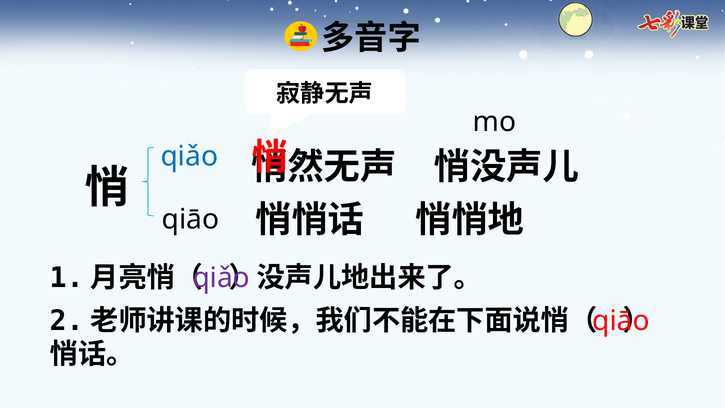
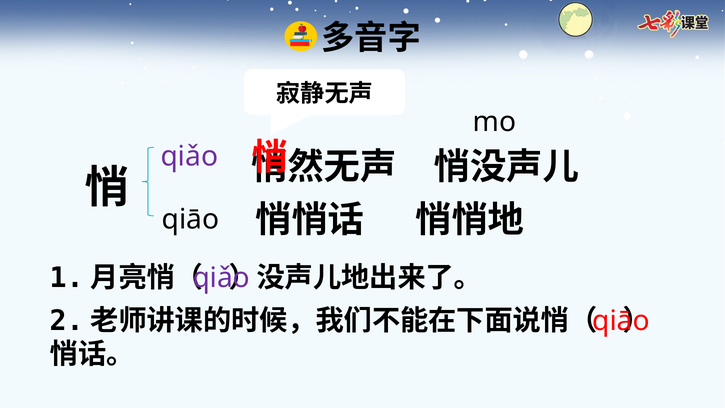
qiǎo colour: blue -> purple (189, 156)
